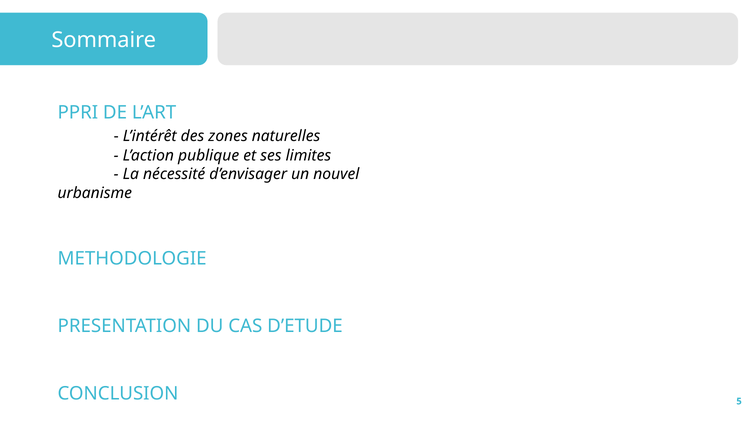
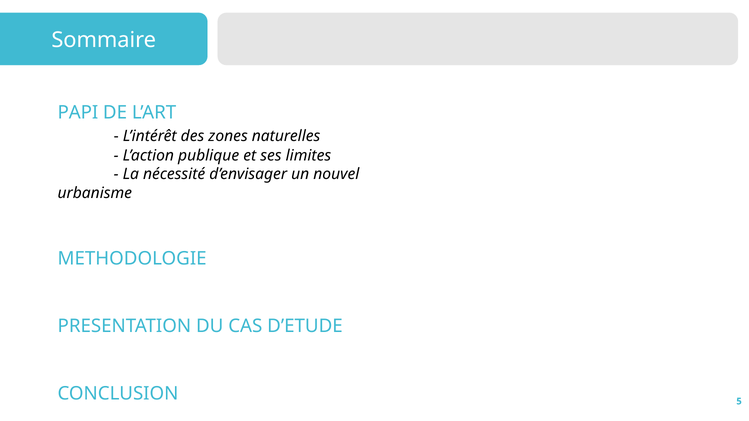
PPRI: PPRI -> PAPI (78, 113)
